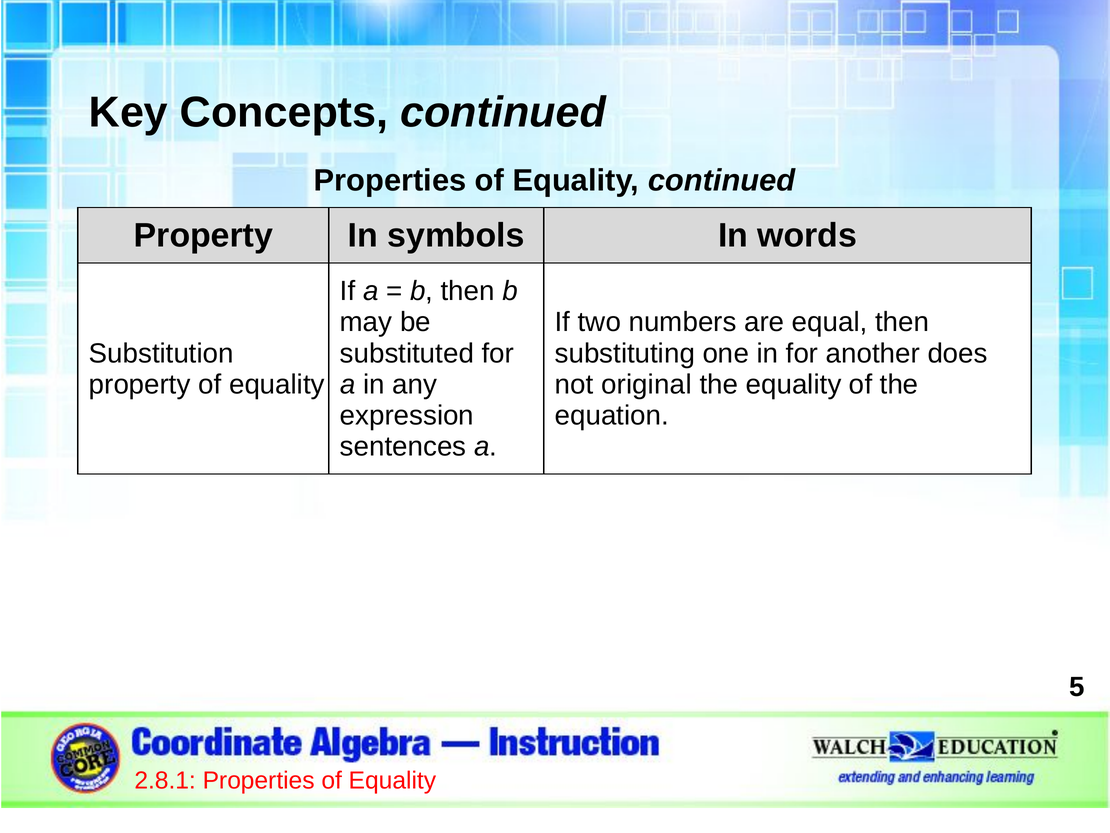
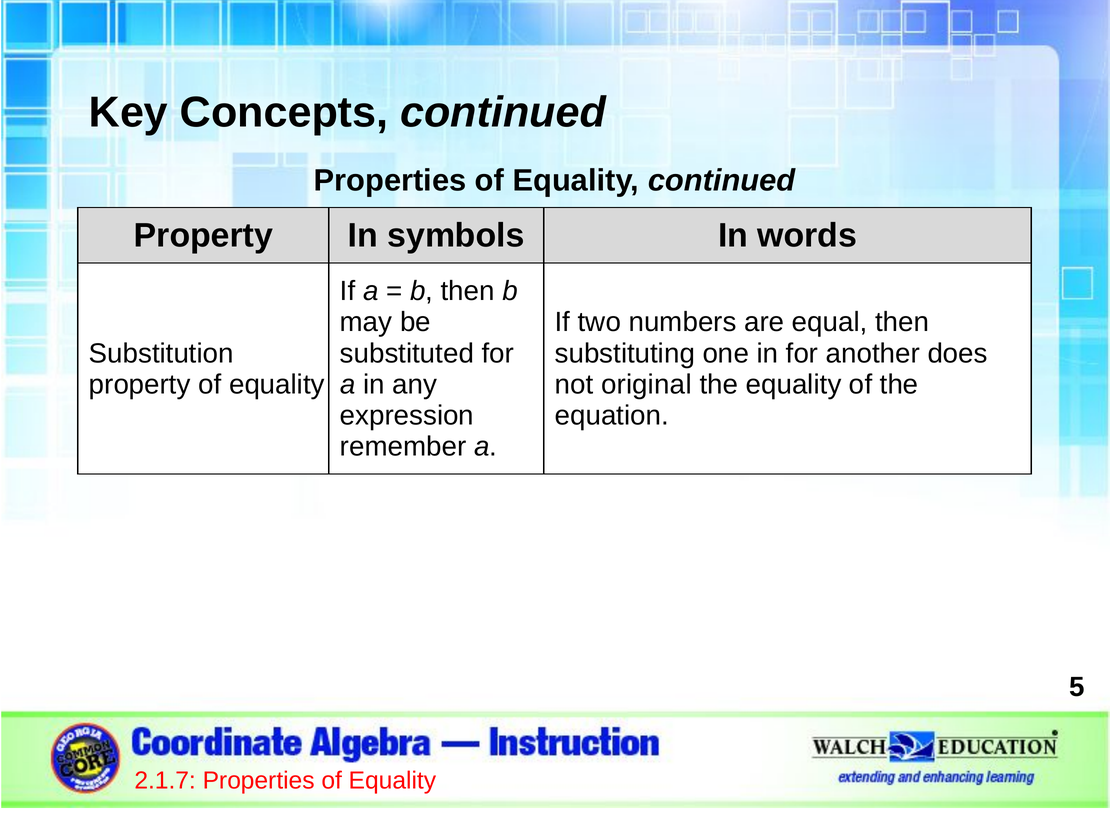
sentences: sentences -> remember (403, 446)
2.8.1: 2.8.1 -> 2.1.7 (165, 780)
